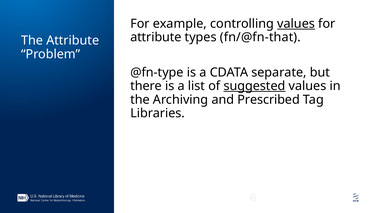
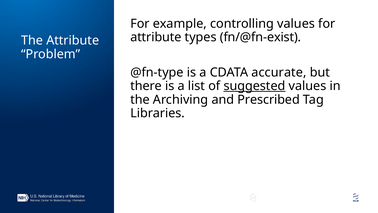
values underline: present -> none (296, 24)
fn/@fn-that: fn/@fn-that -> fn/@fn-exist (260, 37)
separate: separate -> accurate (279, 72)
